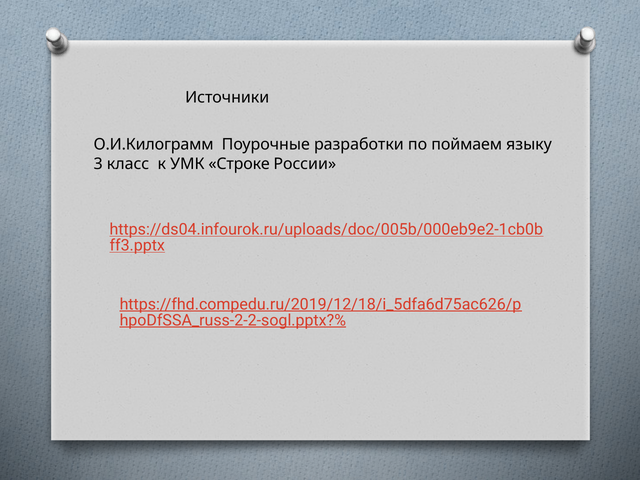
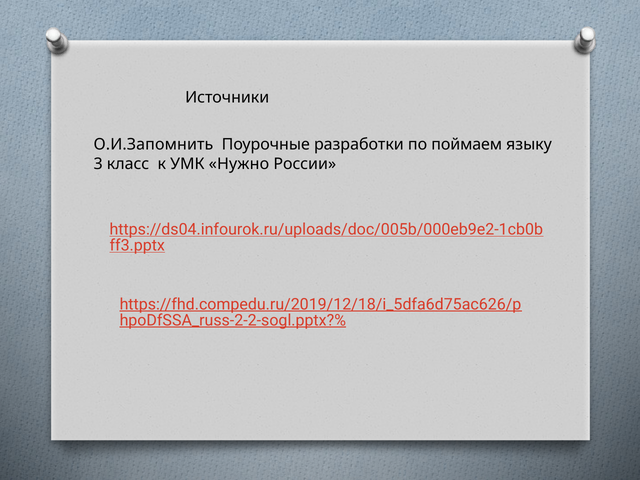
О.И.Килограмм: О.И.Килограмм -> О.И.Запомнить (153, 145)
Строке: Строке -> Нужно (239, 164)
